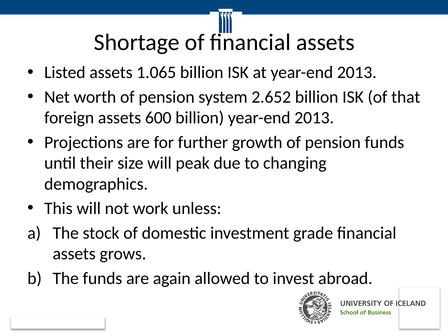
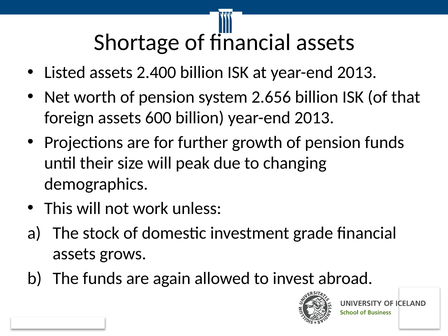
1.065: 1.065 -> 2.400 (156, 73)
2.652: 2.652 -> 2.656 (271, 97)
